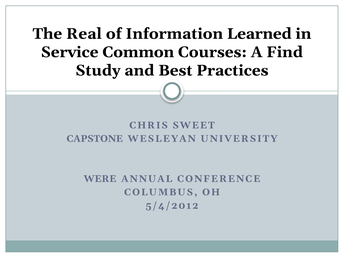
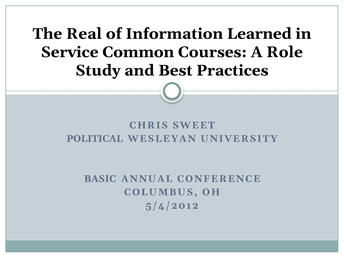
Find: Find -> Role (285, 52)
CAPSTONE: CAPSTONE -> POLITICAL (95, 139)
WERE: WERE -> BASIC (100, 179)
